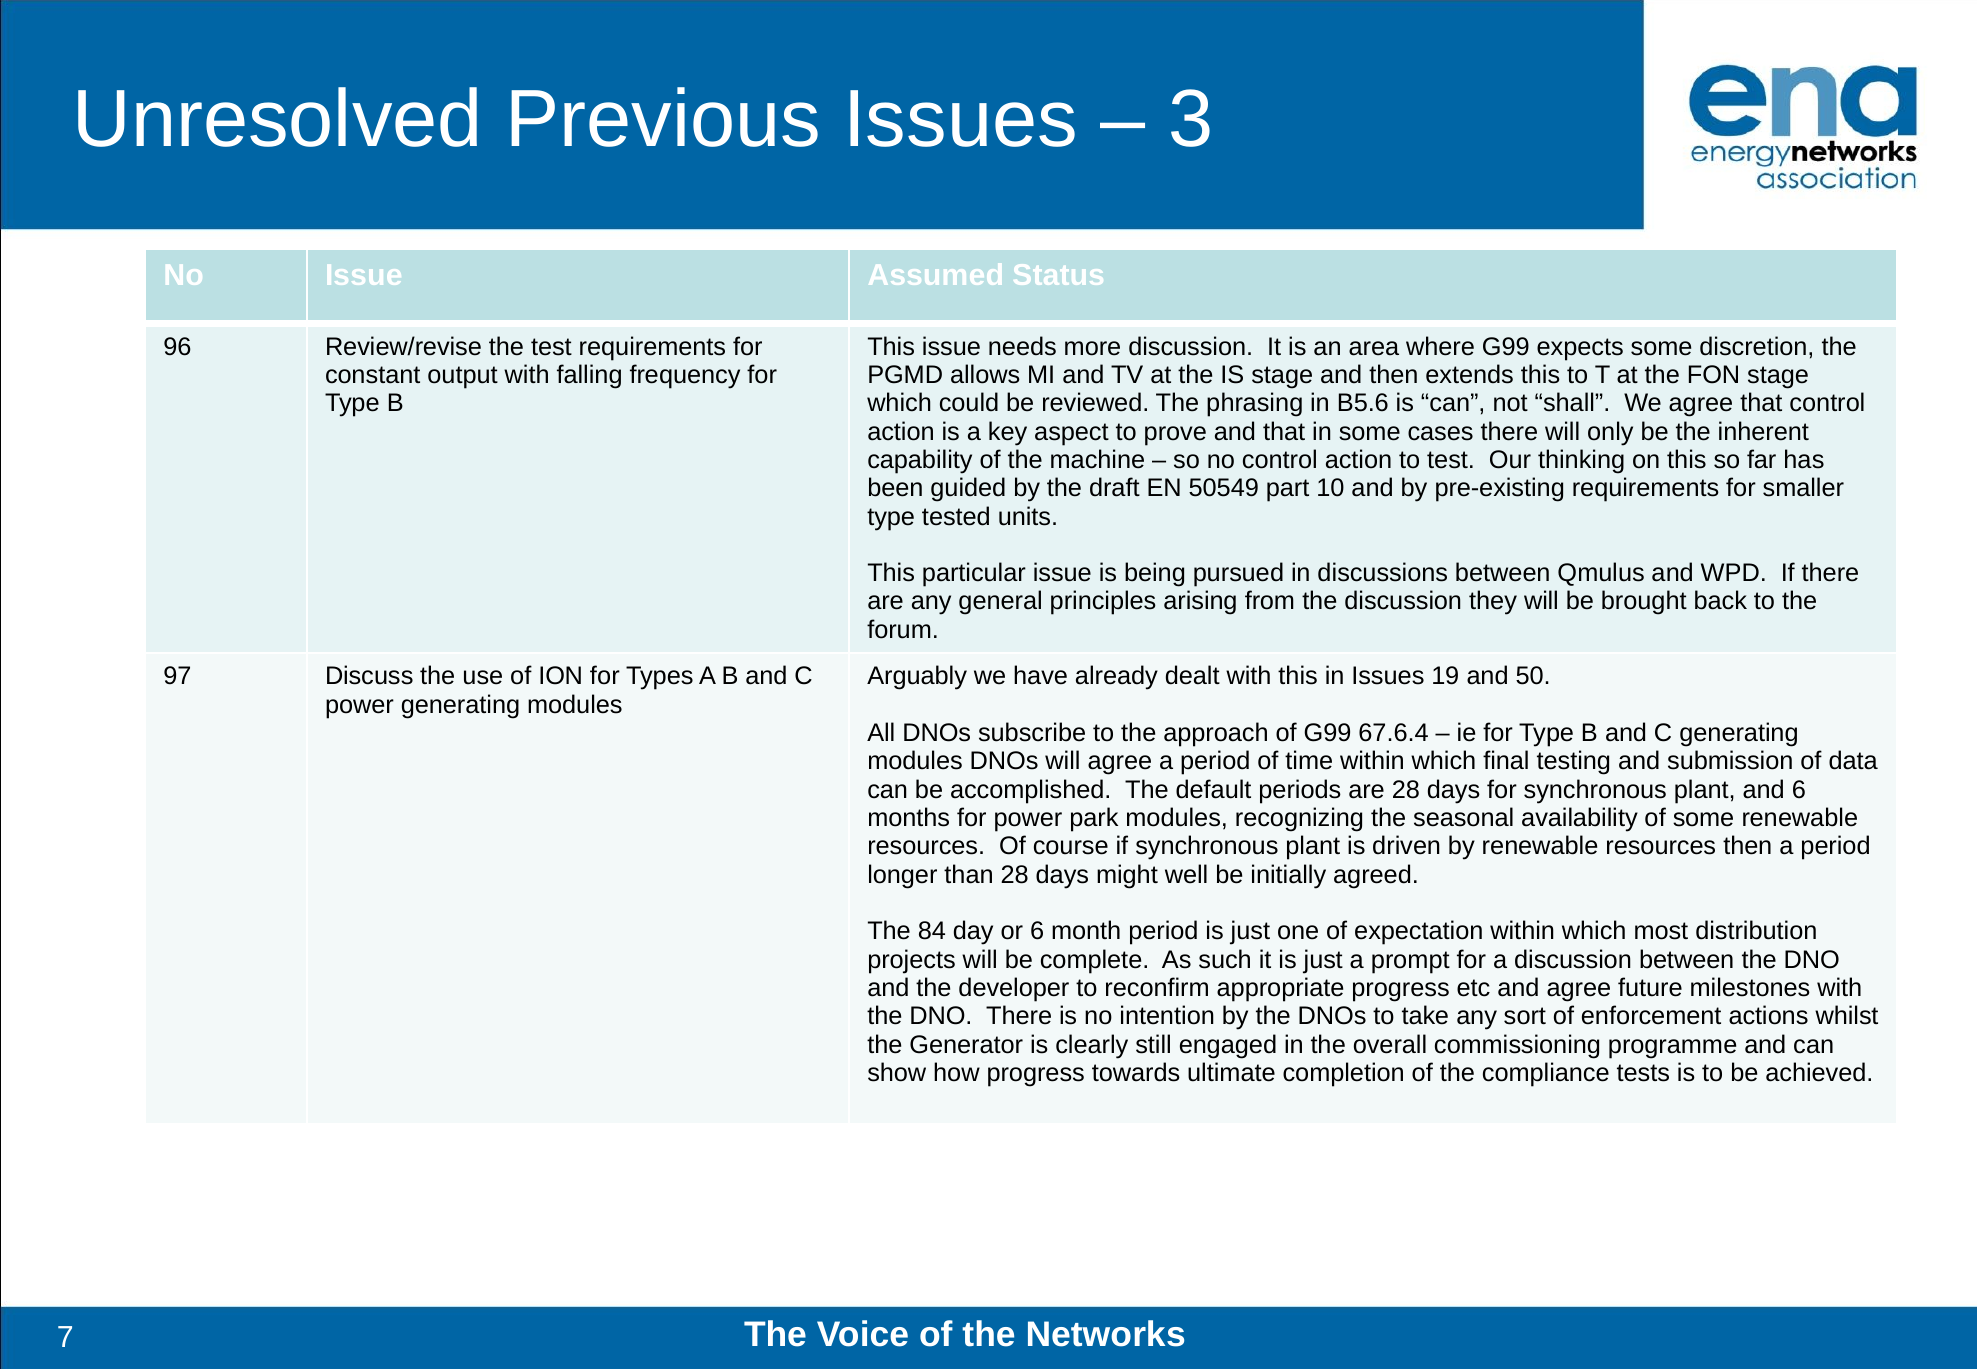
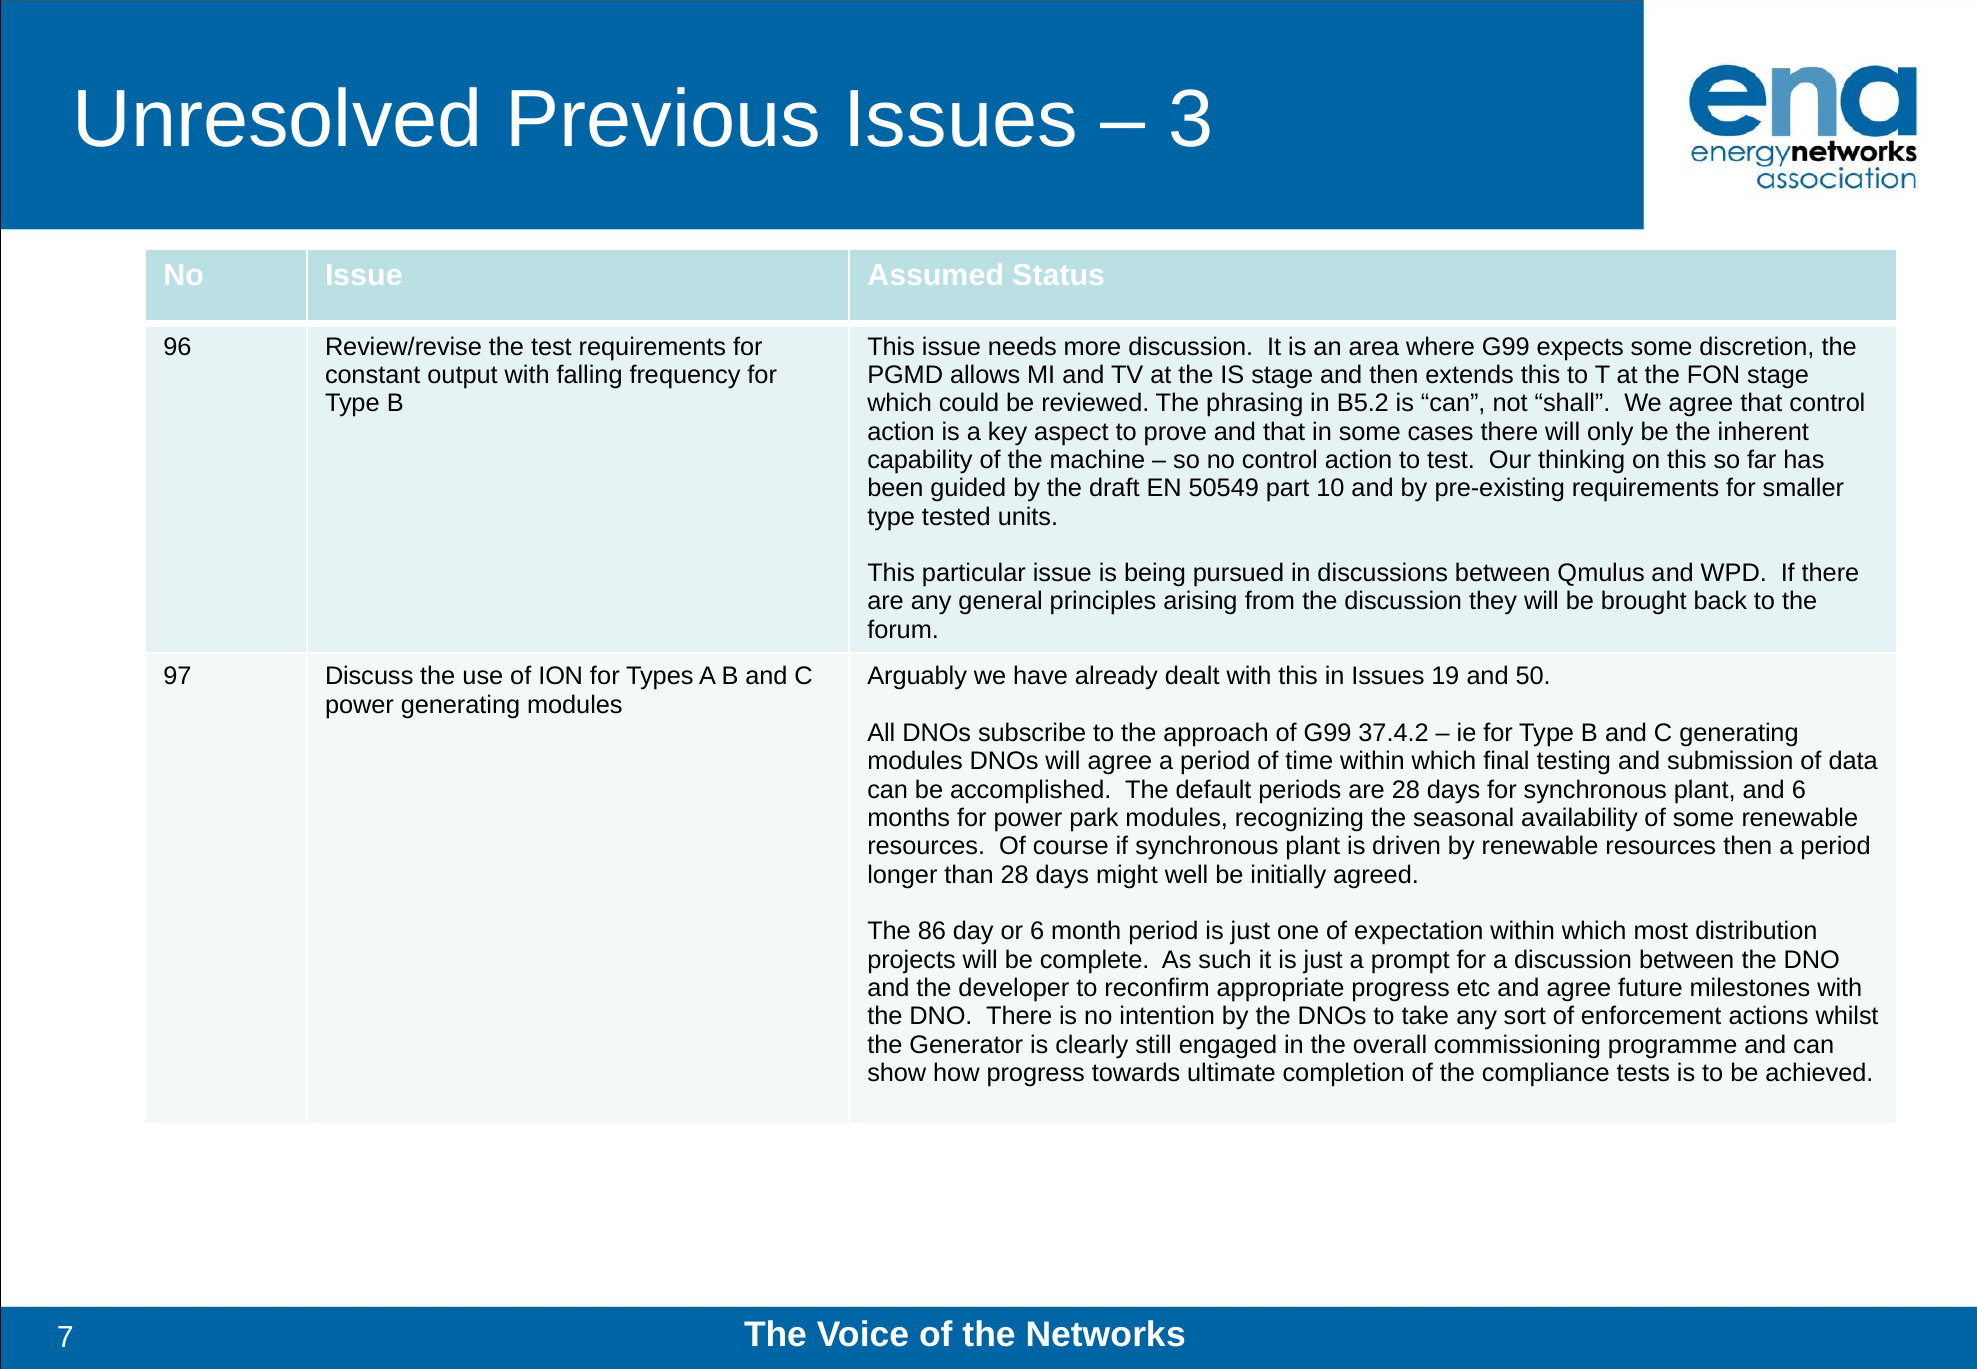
B5.6: B5.6 -> B5.2 (1363, 403)
67.6.4: 67.6.4 -> 37.4.2 (1394, 733)
84: 84 -> 86 (932, 931)
